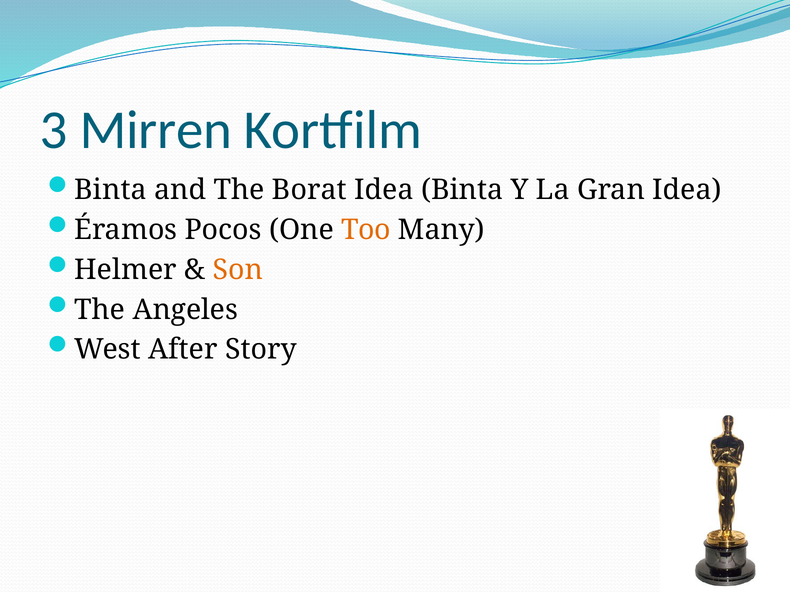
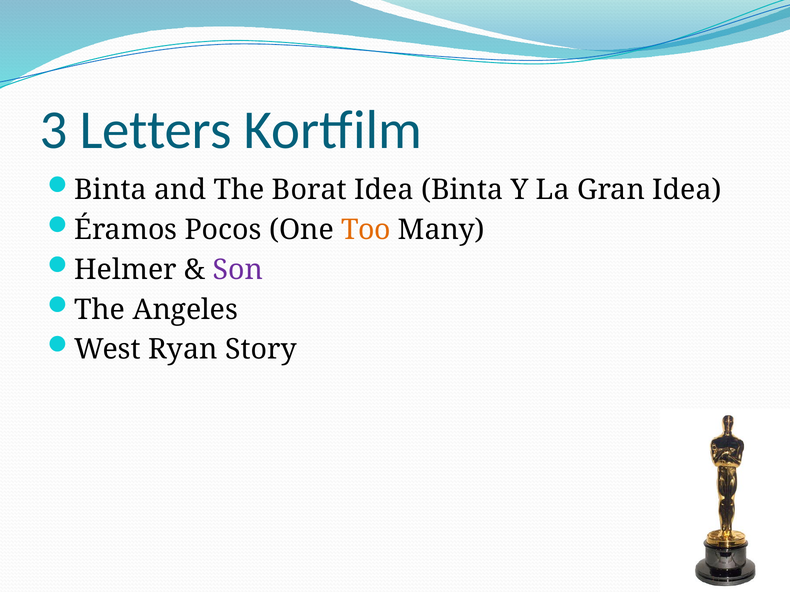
Mirren: Mirren -> Letters (156, 130)
Son colour: orange -> purple (238, 270)
After: After -> Ryan (183, 350)
